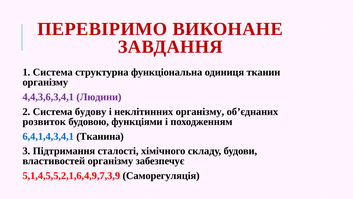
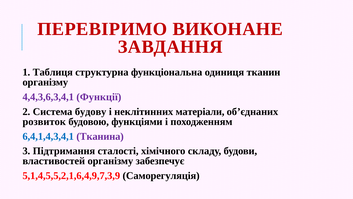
1 Система: Система -> Таблиця (53, 72)
Людини: Людини -> Функції (99, 97)
неклітинних організму: організму -> матеріали (200, 111)
Тканина colour: black -> purple (100, 136)
